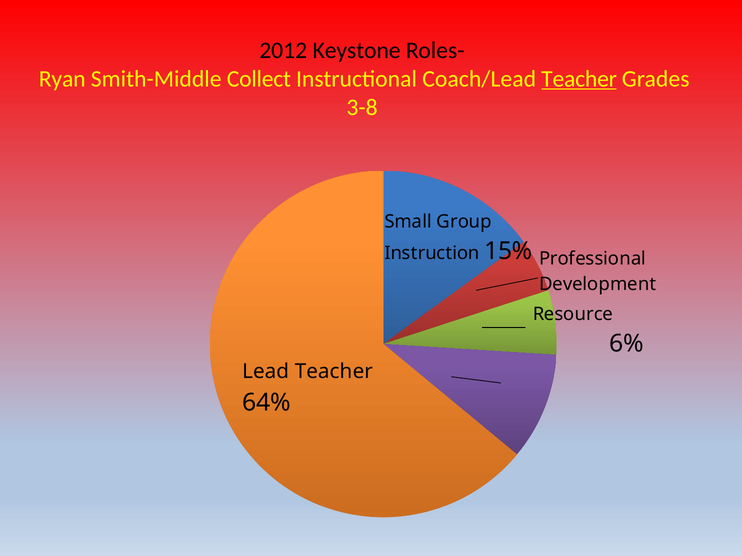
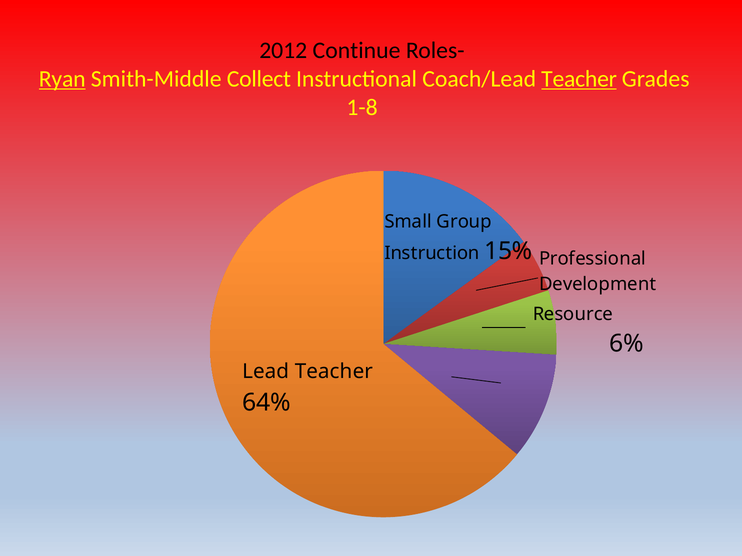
Keystone: Keystone -> Continue (357, 50)
Ryan underline: none -> present (62, 79)
3-8: 3-8 -> 1-8 (362, 107)
